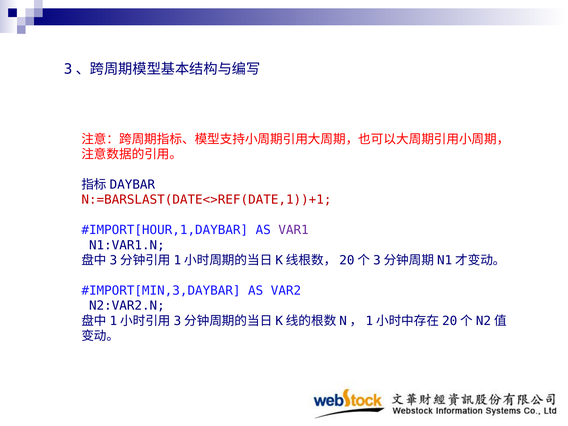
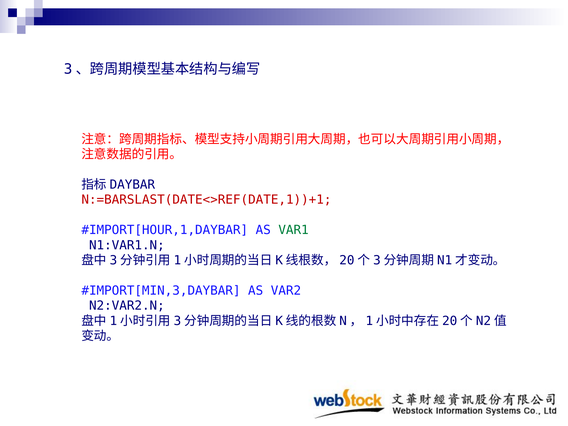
VAR1 colour: purple -> green (294, 230)
